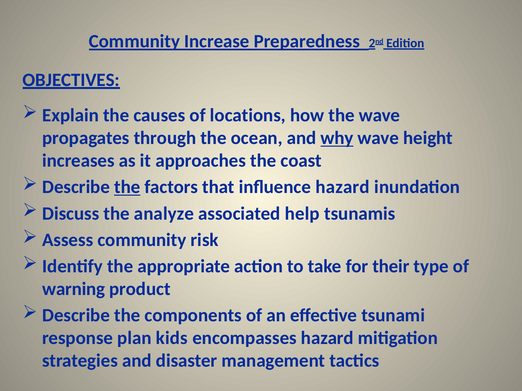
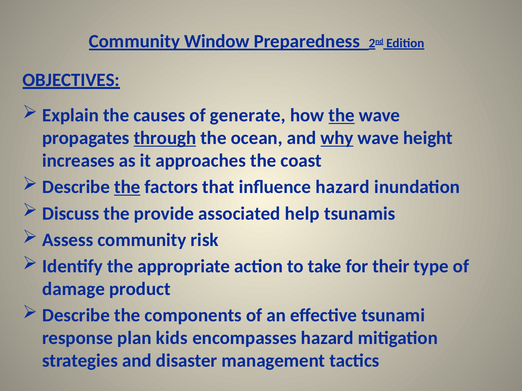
Increase: Increase -> Window (217, 41)
locations: locations -> generate (248, 116)
the underline: none -> present (342, 116)
through underline: none -> present (165, 138)
analyze: analyze -> provide (164, 214)
warning: warning -> damage (74, 289)
